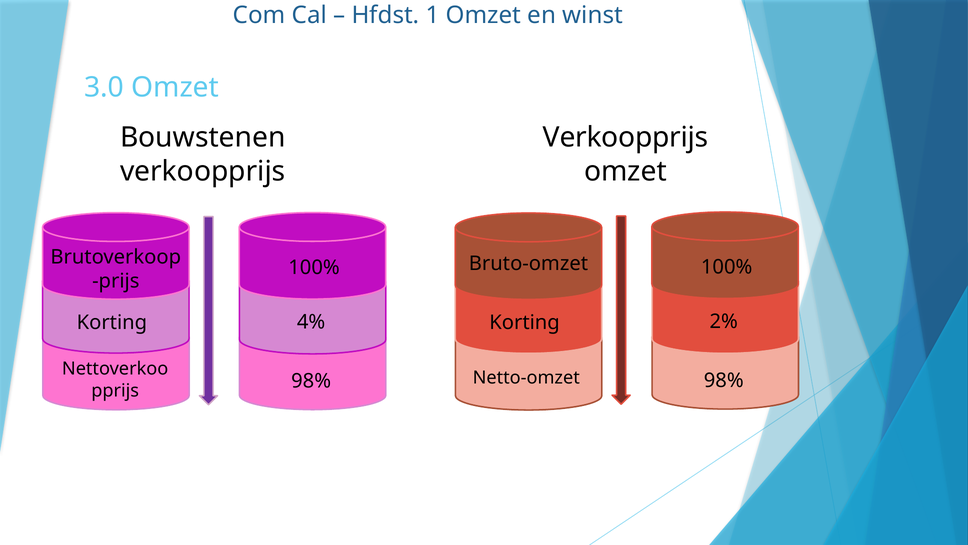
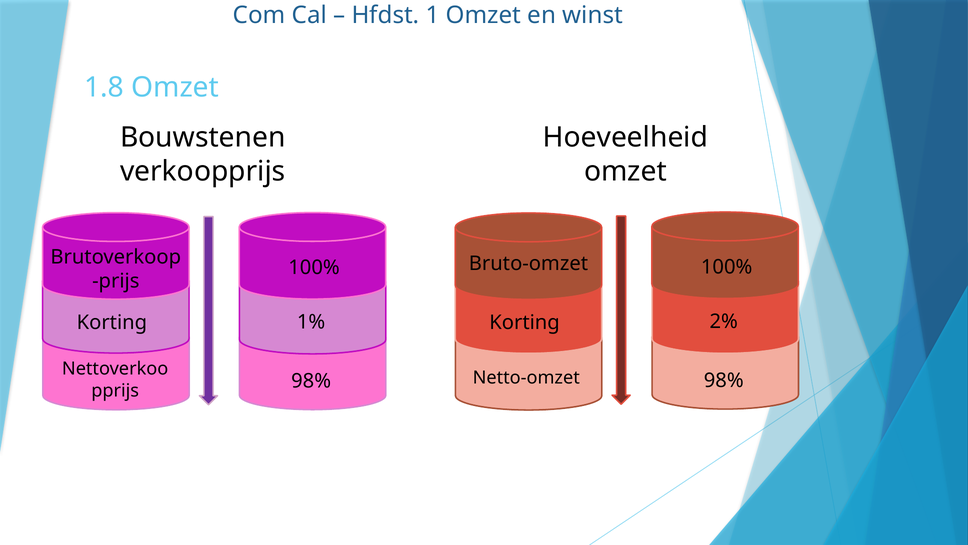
3.0: 3.0 -> 1.8 (104, 87)
Verkoopprijs: Verkoopprijs -> Hoeveelheid (625, 137)
4%: 4% -> 1% (311, 322)
